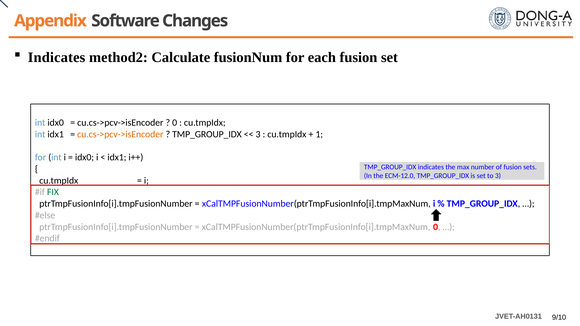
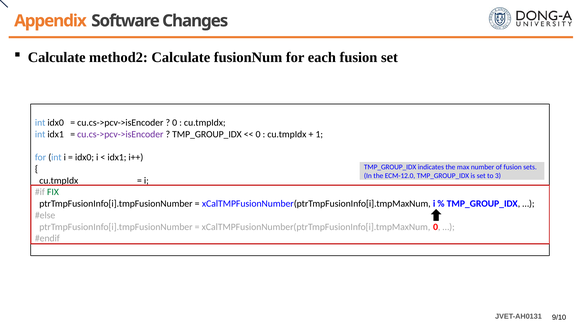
Indicates: Indicates -> Calculate (57, 57)
cu.cs->pcv->isEncoder colour: orange -> purple (120, 134)
3: 3 -> 0 (258, 134)
